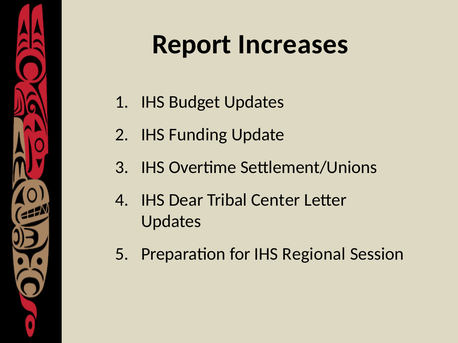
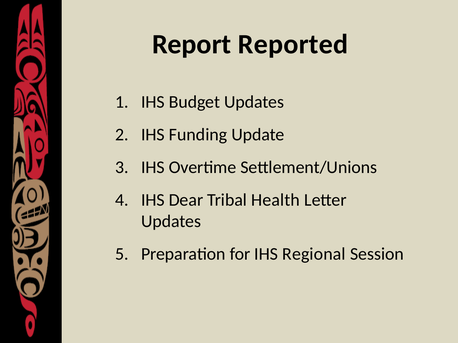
Increases: Increases -> Reported (293, 44)
Center: Center -> Health (276, 200)
